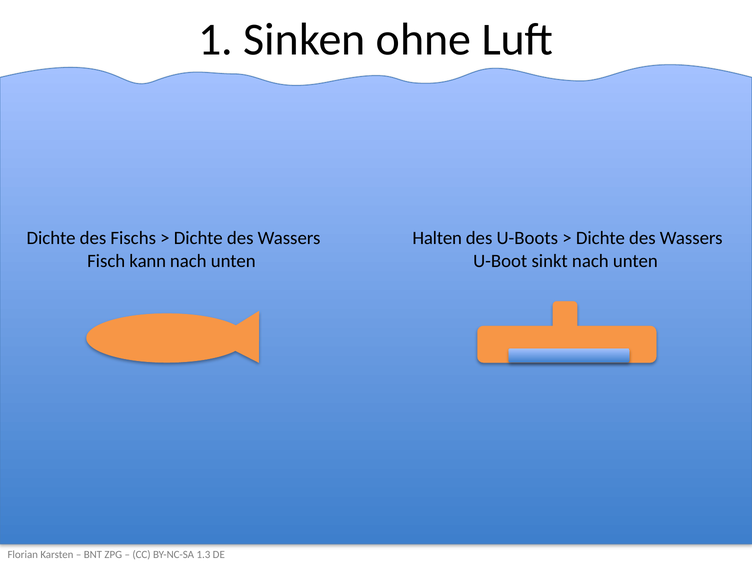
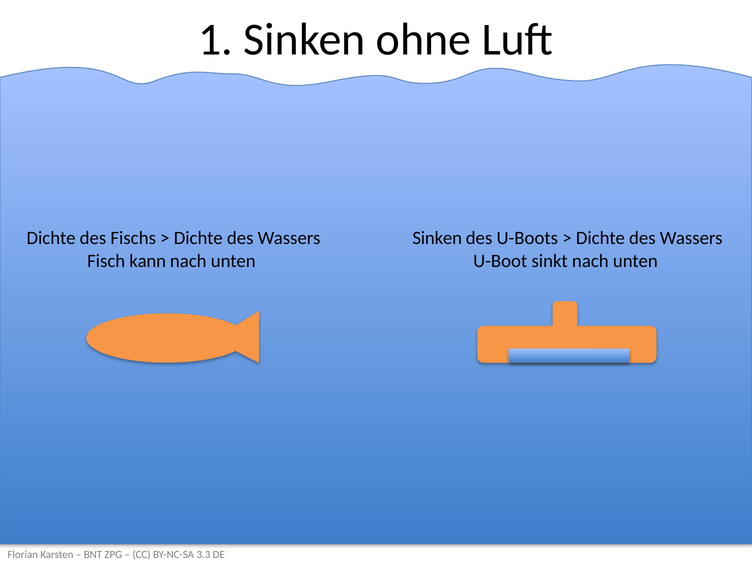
Halten: Halten -> Sinken (437, 238)
1.3: 1.3 -> 3.3 (203, 555)
